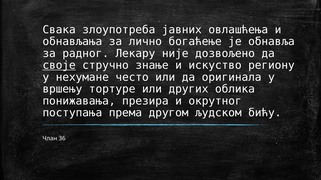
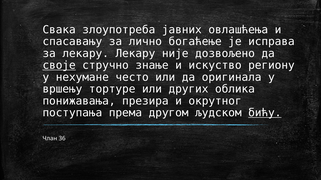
обнављања: обнављања -> спасавању (72, 42)
обнавља: обнавља -> исправа (271, 42)
за радног: радног -> лекару (86, 54)
бићу underline: none -> present (265, 113)
